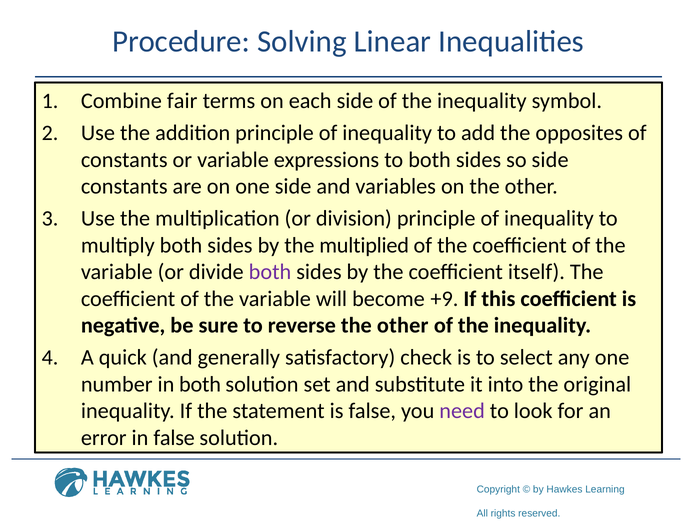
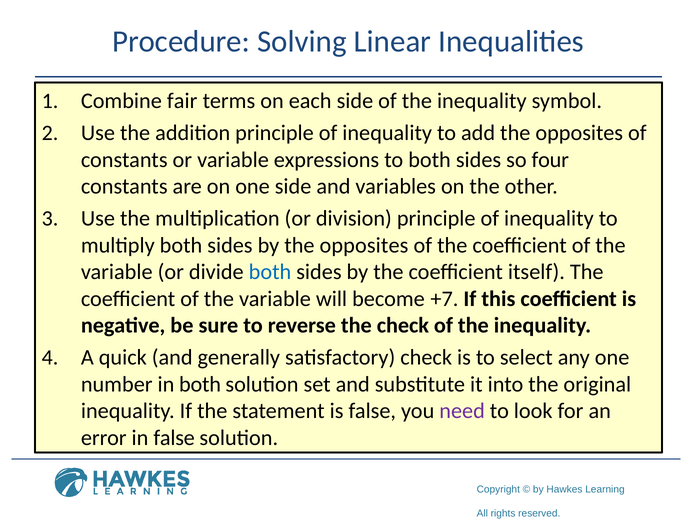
so side: side -> four (550, 160)
by the multiplied: multiplied -> opposites (364, 245)
both colour: purple -> blue (270, 272)
+9: +9 -> +7 (444, 299)
reverse the other: other -> check (403, 325)
